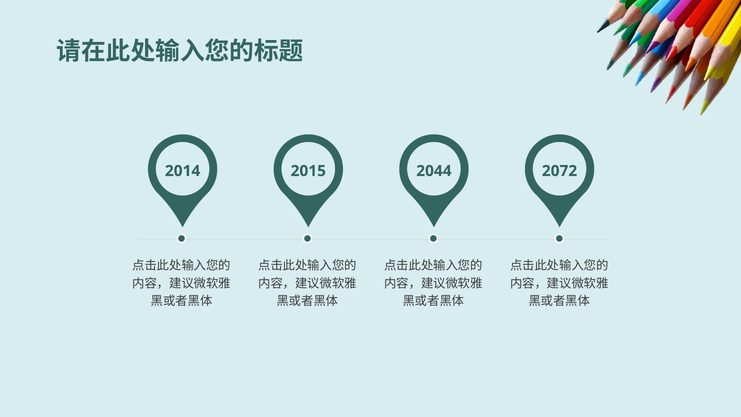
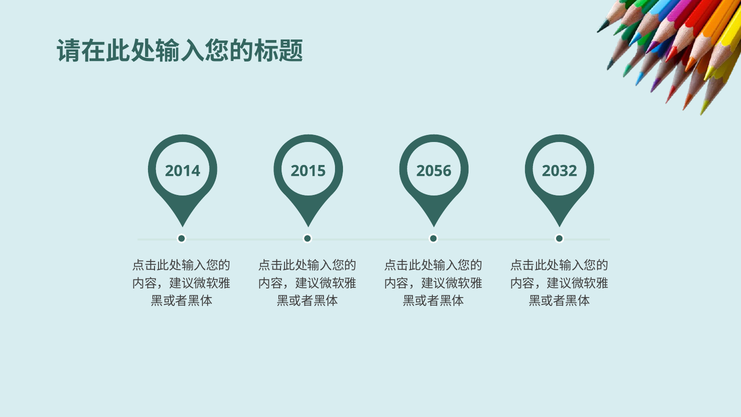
2044: 2044 -> 2056 (434, 171)
2072: 2072 -> 2032 (560, 171)
